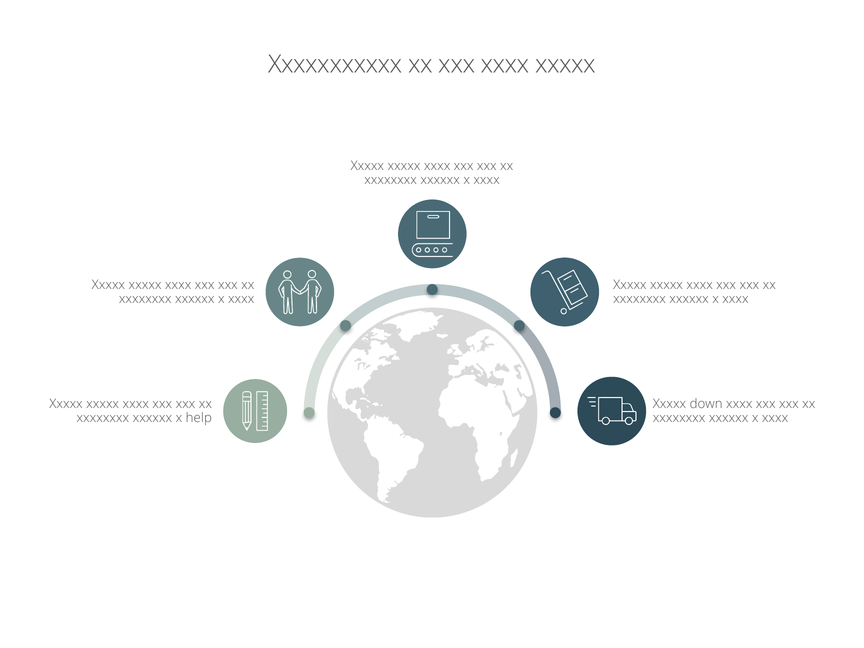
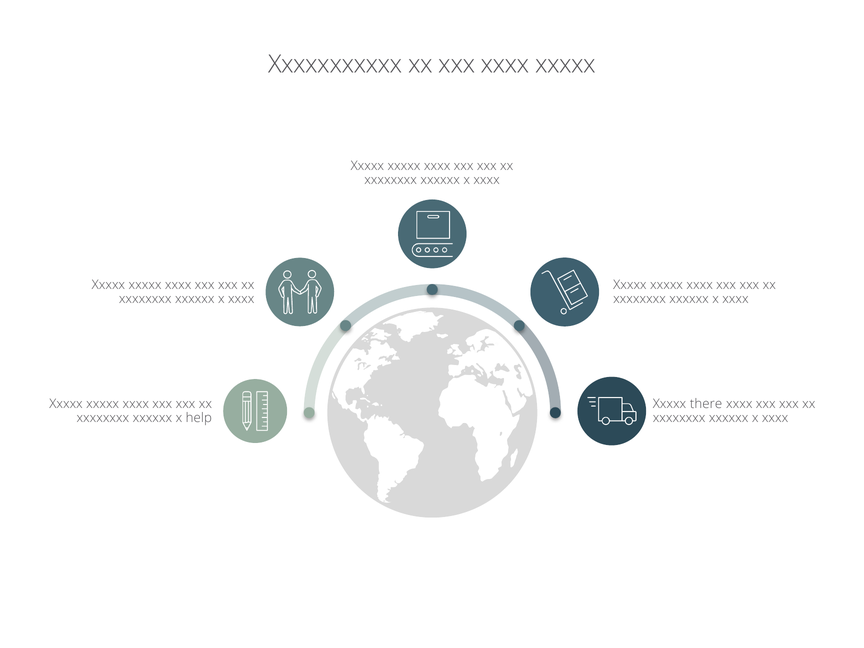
down: down -> there (706, 404)
